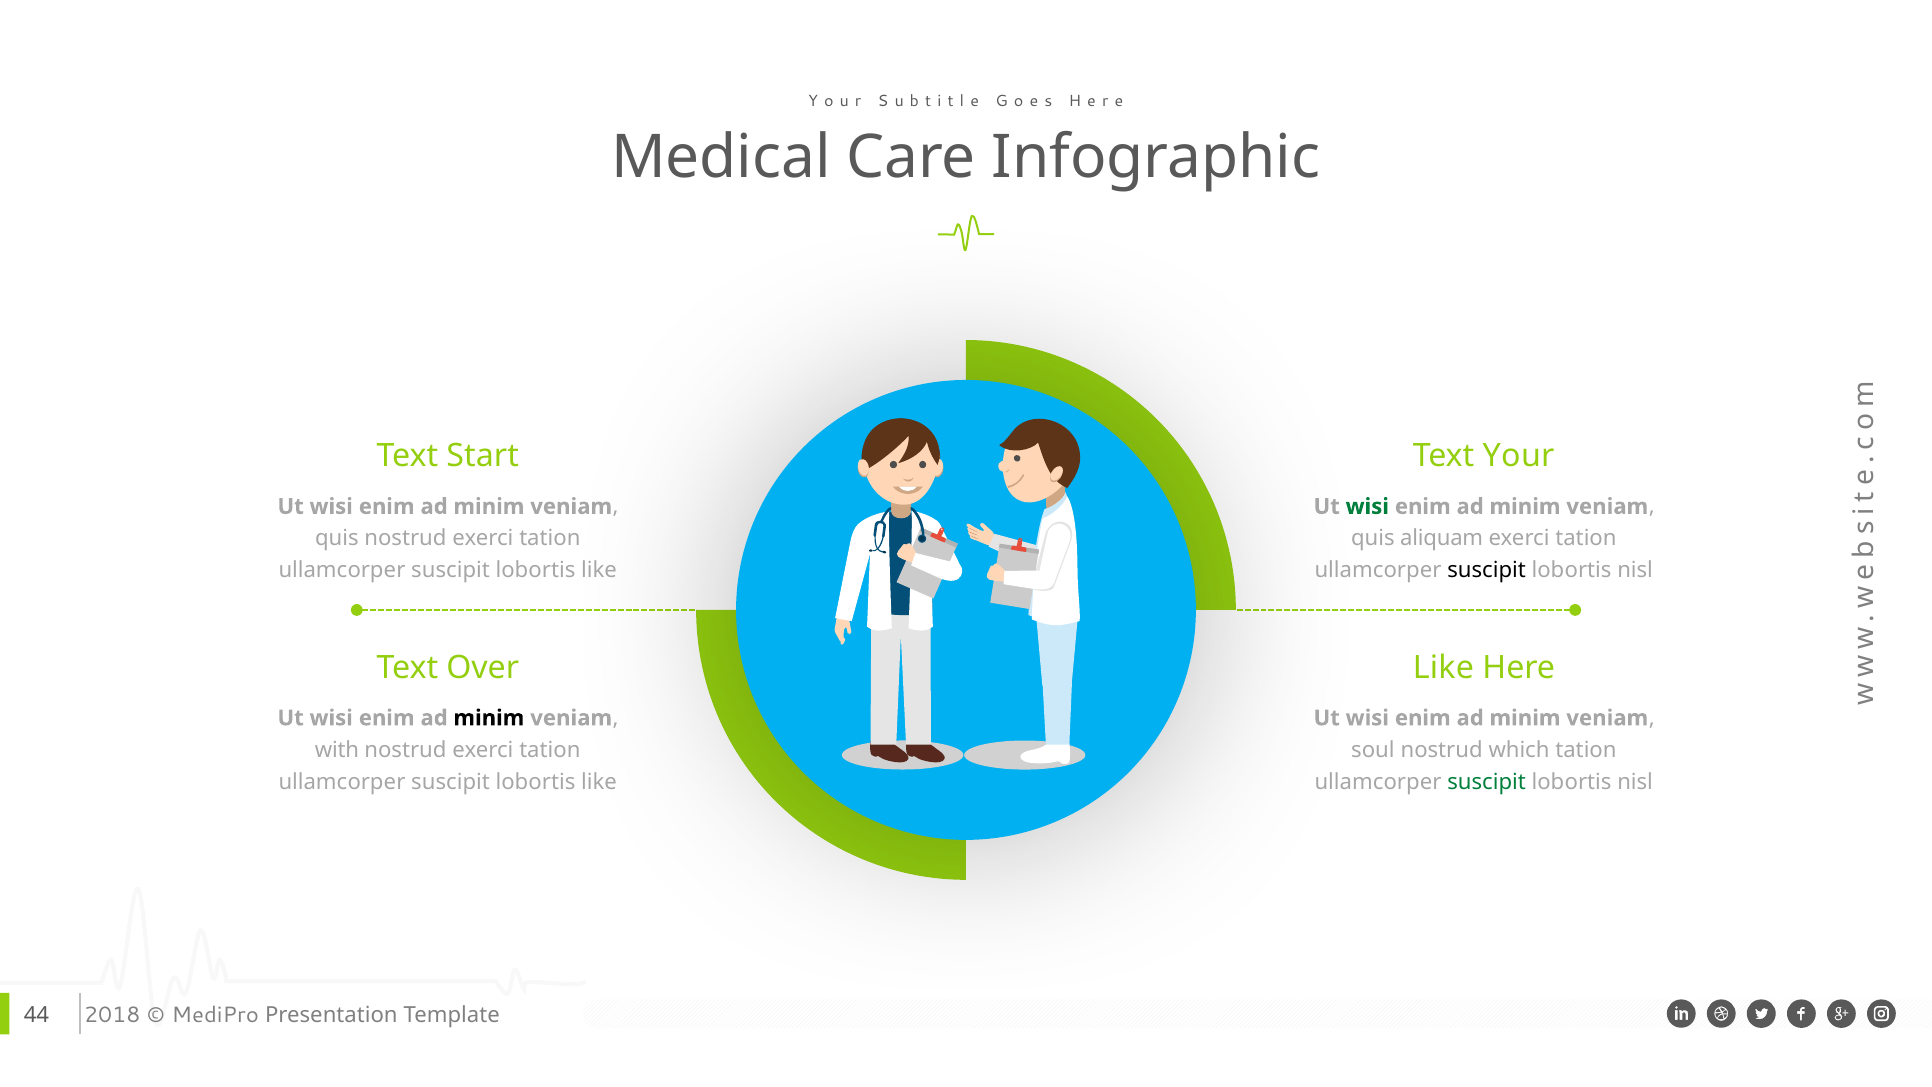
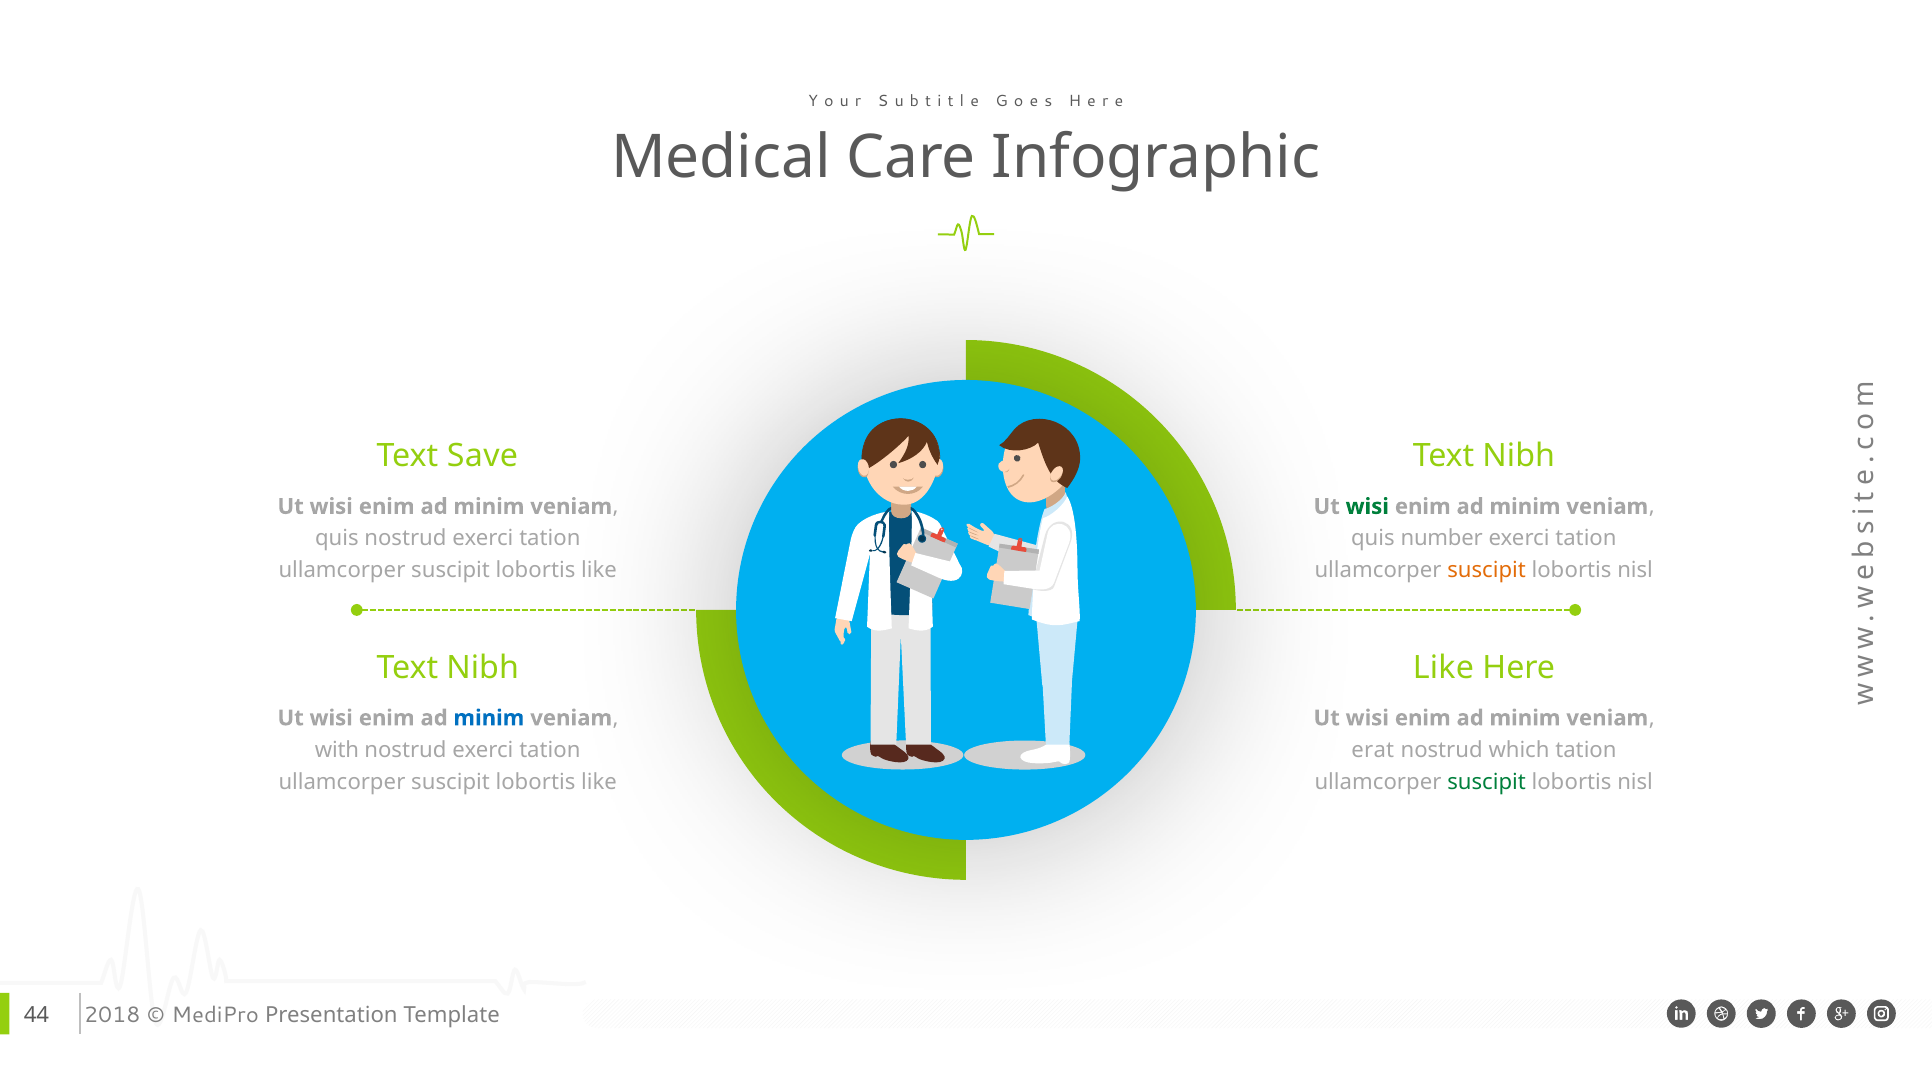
Start: Start -> Save (483, 456)
Your: Your -> Nibh (1519, 456)
aliquam: aliquam -> number (1442, 538)
suscipit colour: black -> orange (1487, 570)
Over: Over -> Nibh (483, 667)
minim colour: black -> blue (489, 718)
soul: soul -> erat (1373, 750)
